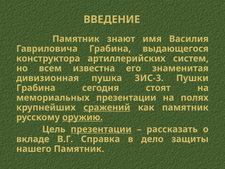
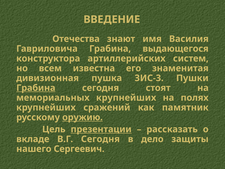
Памятник: Памятник -> Отечества (76, 39)
Грабина underline: none -> present (36, 88)
мемориальных презентации: презентации -> крупнейших (126, 98)
сражений underline: present -> none (107, 107)
В.Г Справка: Справка -> Сегодня (100, 139)
нашего Памятник: Памятник -> Сергеевич (79, 149)
